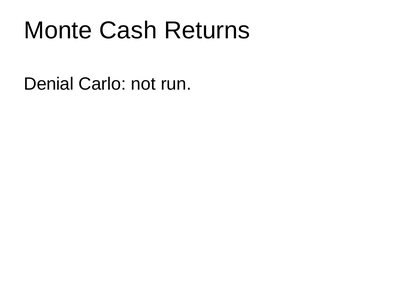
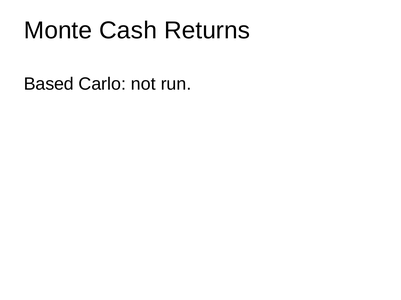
Denial: Denial -> Based (49, 84)
